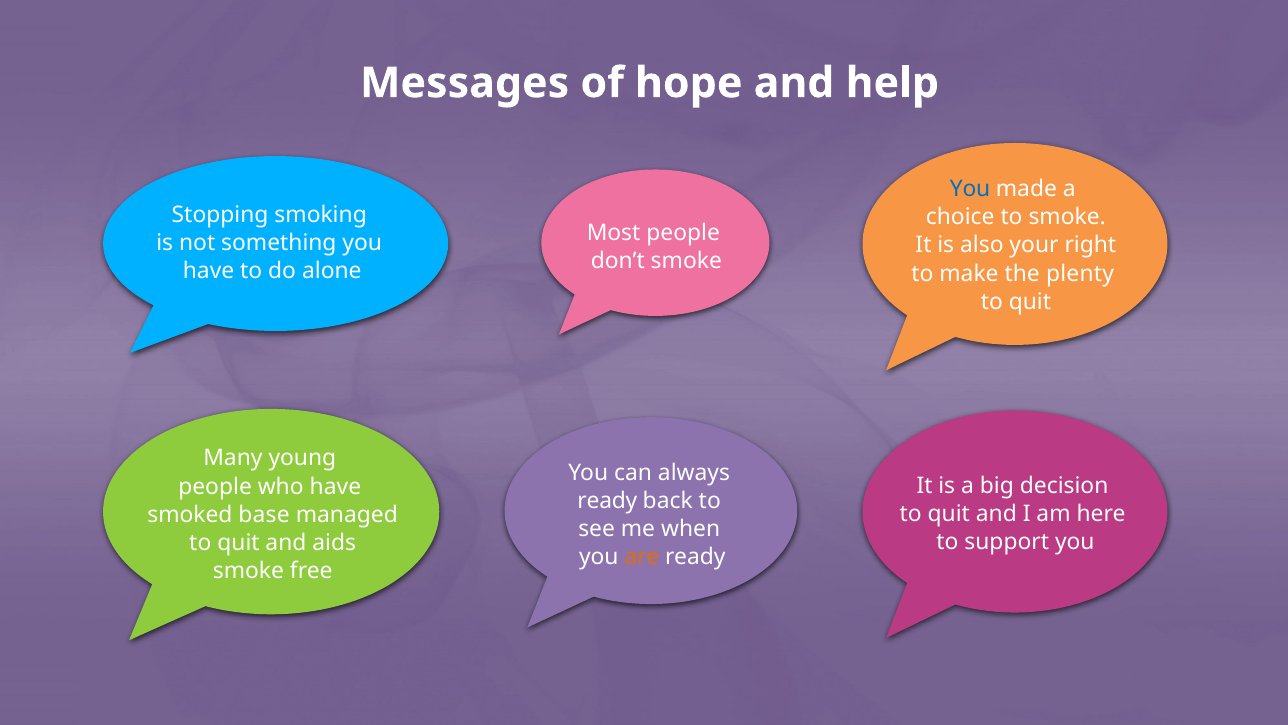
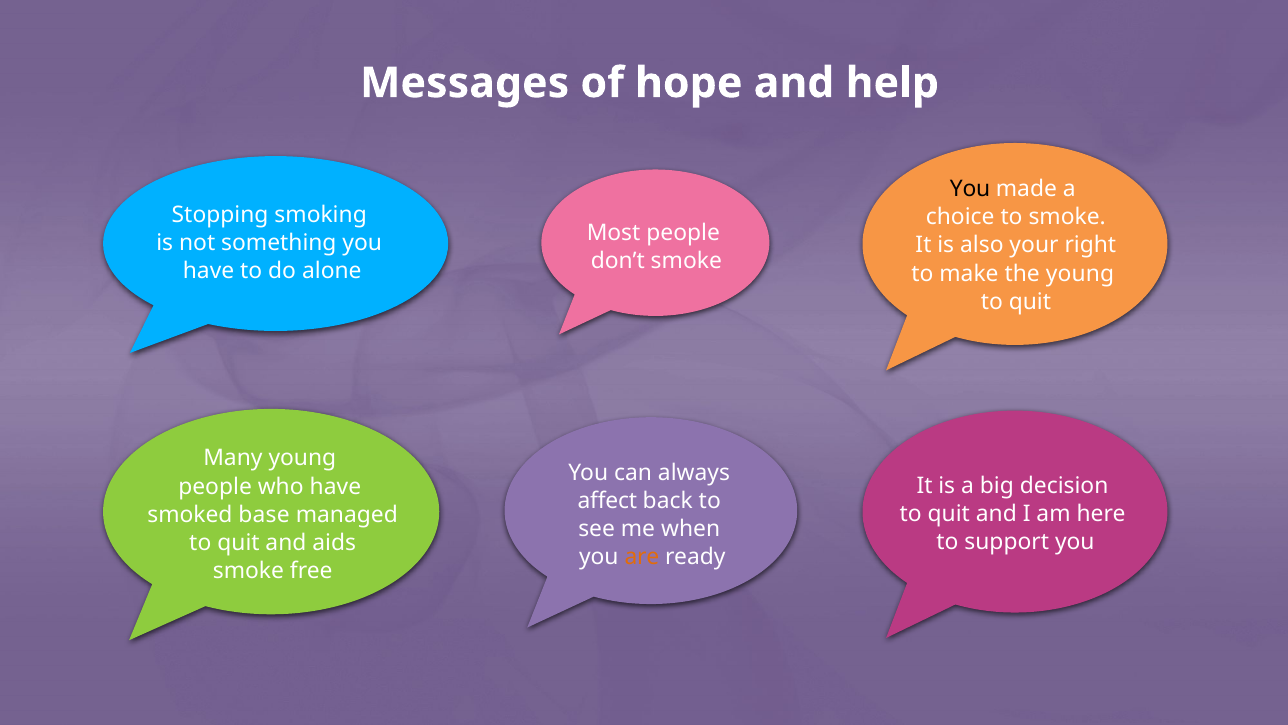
You colour: blue -> black (970, 189)
the plenty: plenty -> young (1080, 273)
ready: ready -> affect (607, 501)
